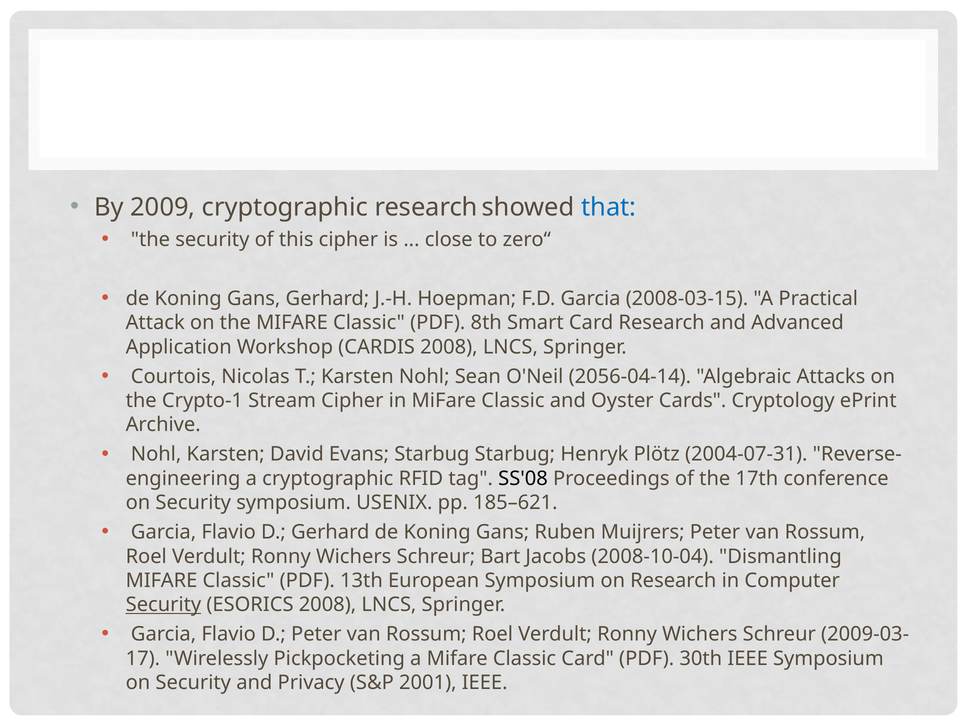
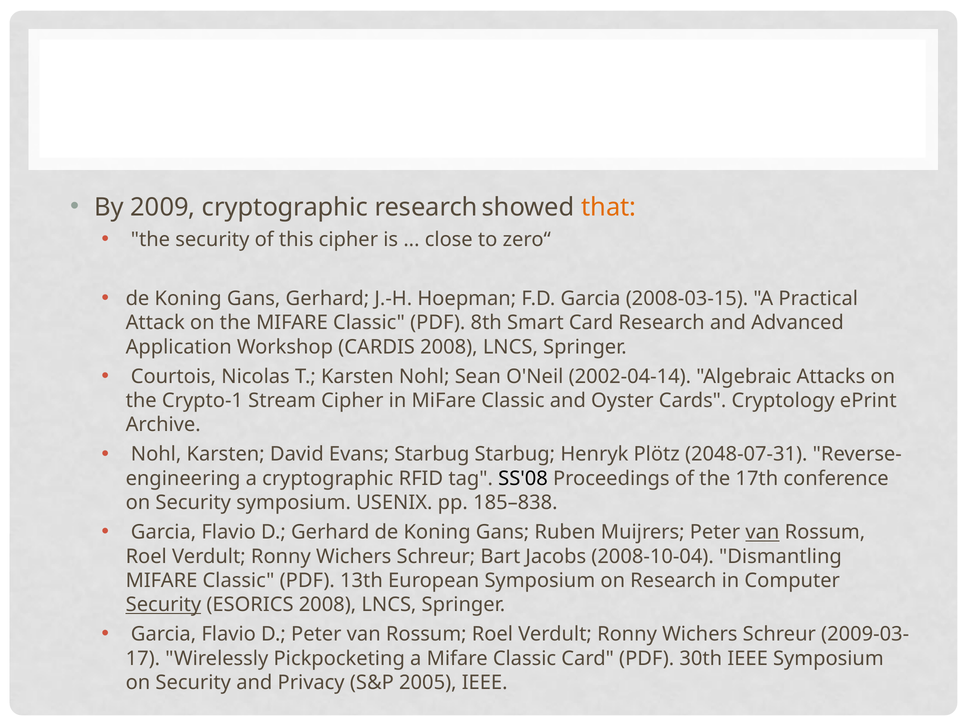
that colour: blue -> orange (609, 207)
2056-04-14: 2056-04-14 -> 2002-04-14 (630, 377)
2004-07-31: 2004-07-31 -> 2048-07-31 (746, 455)
185–621: 185–621 -> 185–838 (515, 503)
van underline: none -> present (762, 532)
2001: 2001 -> 2005 (428, 683)
